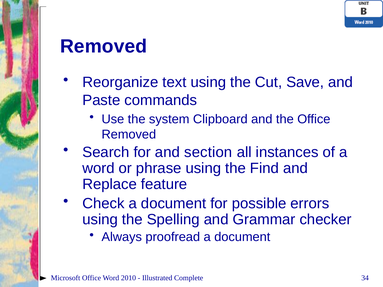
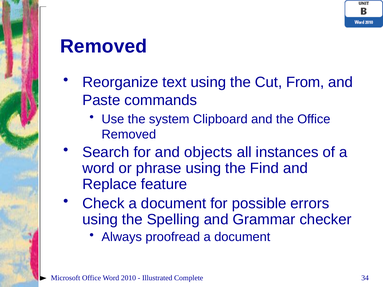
Save: Save -> From (305, 82)
section: section -> objects (208, 152)
